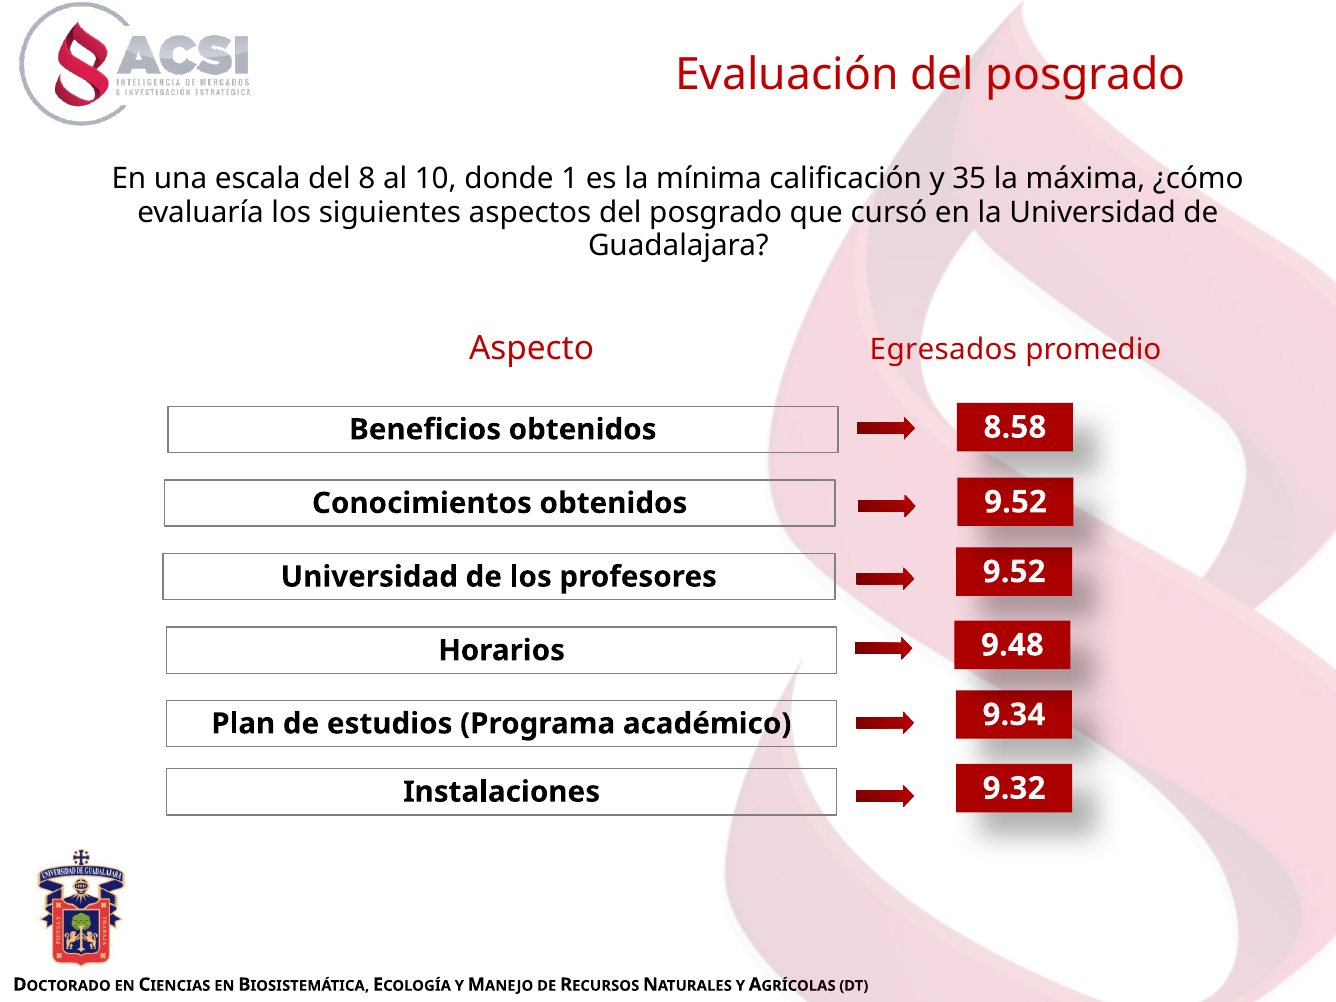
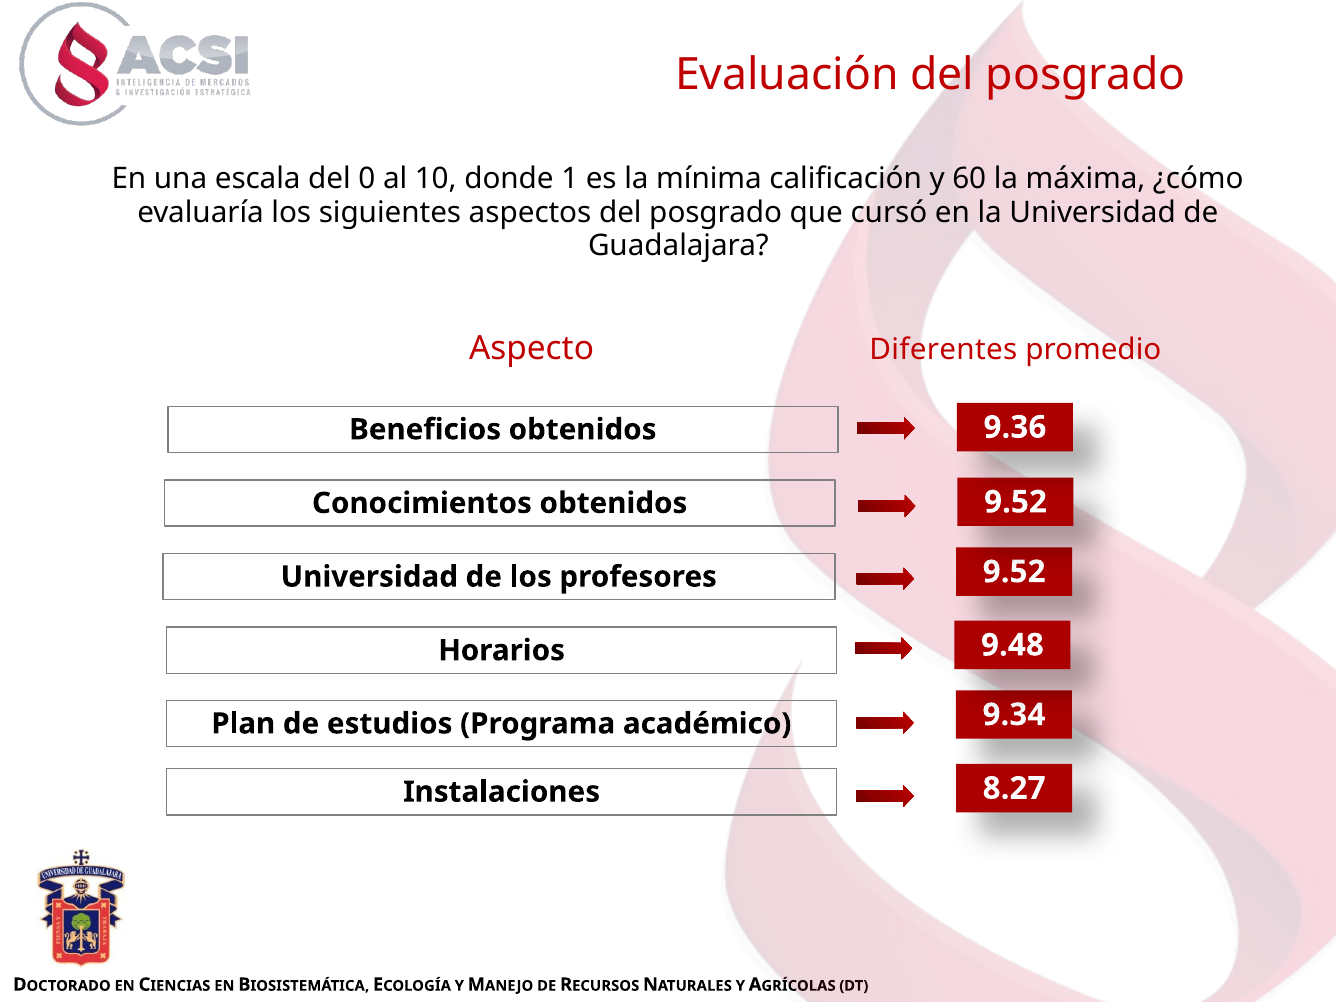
8: 8 -> 0 (367, 179)
35: 35 -> 60 (969, 179)
Egresados: Egresados -> Diferentes (943, 350)
8.58: 8.58 -> 9.36 (1015, 427)
9.32: 9.32 -> 8.27 (1014, 788)
